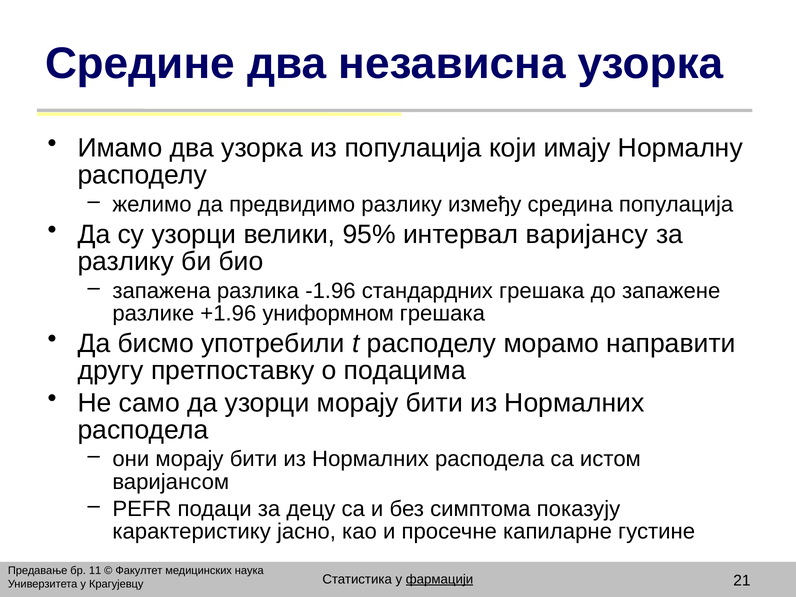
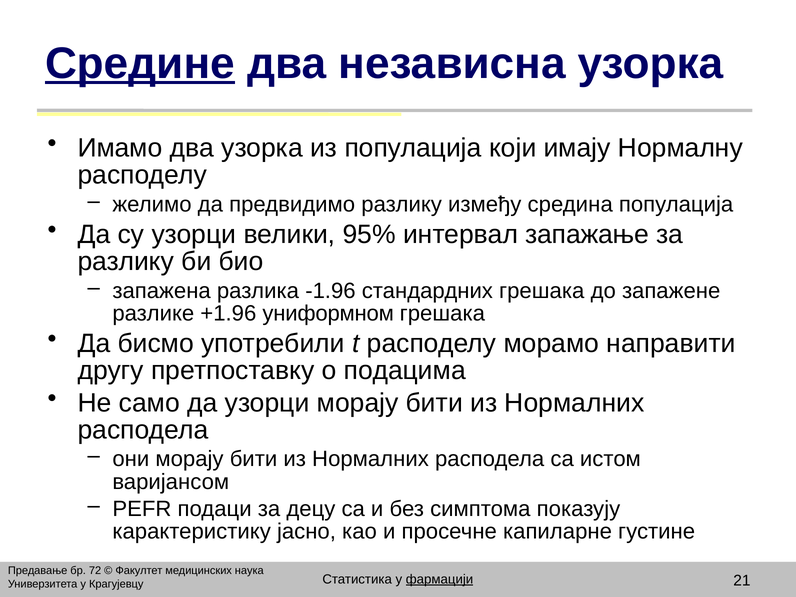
Средине underline: none -> present (140, 63)
варијансу: варијансу -> запажање (587, 234)
11: 11 -> 72 (95, 571)
